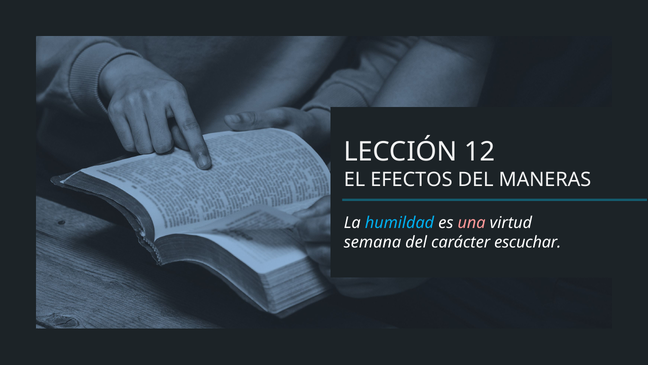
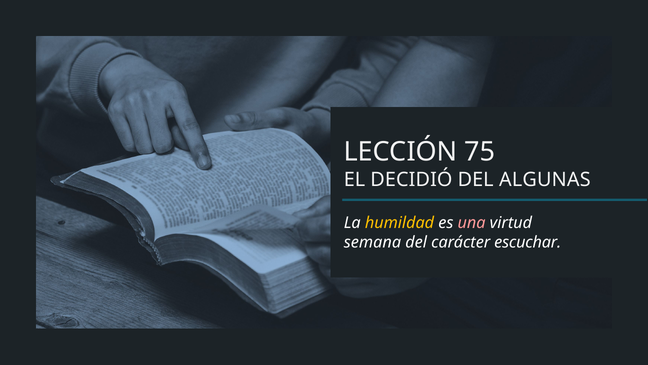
12: 12 -> 75 (480, 152)
EFECTOS: EFECTOS -> DECIDIÓ (411, 179)
MANERAS: MANERAS -> ALGUNAS (545, 179)
humildad colour: light blue -> yellow (399, 223)
